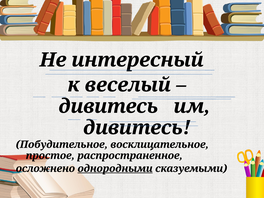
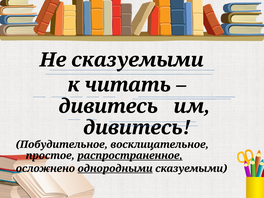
Не интересный: интересный -> сказуемыми (138, 60)
веселый: веселый -> читать (128, 85)
распространенное underline: none -> present (130, 156)
